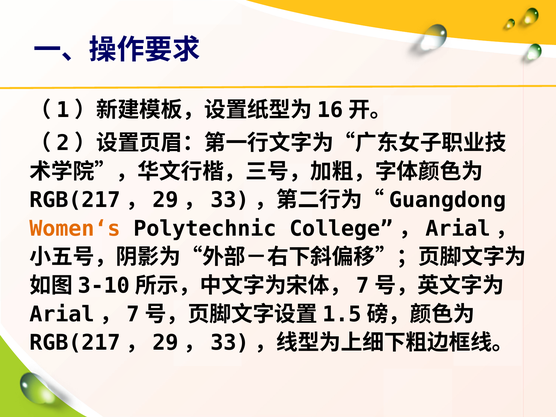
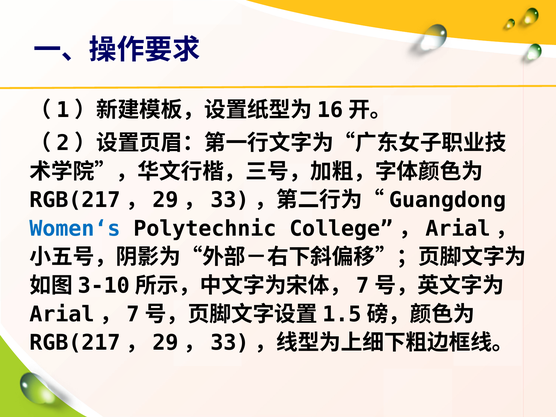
Women‘s colour: orange -> blue (75, 229)
